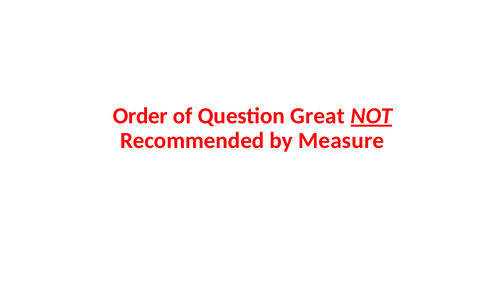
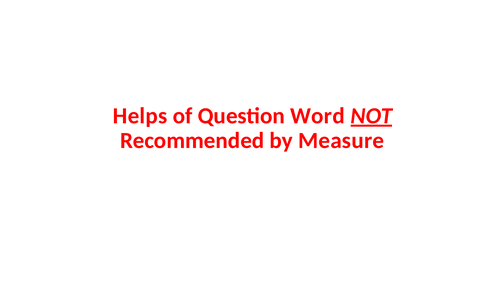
Order: Order -> Helps (140, 116)
Great: Great -> Word (317, 116)
